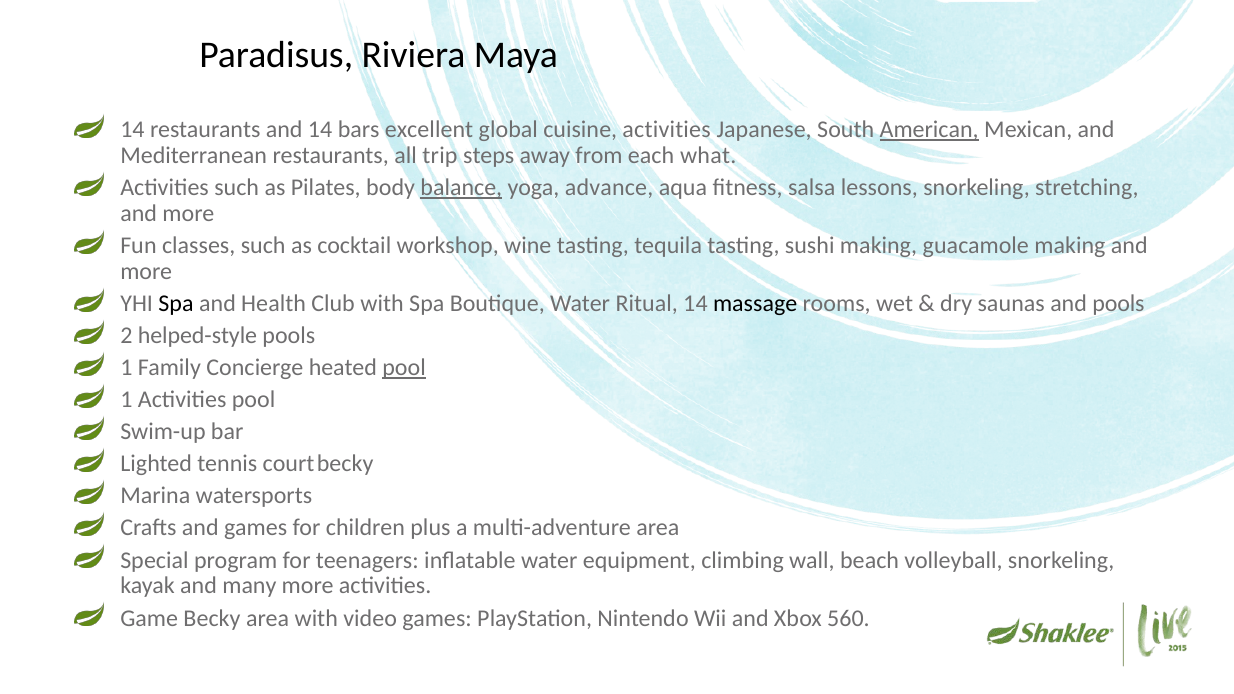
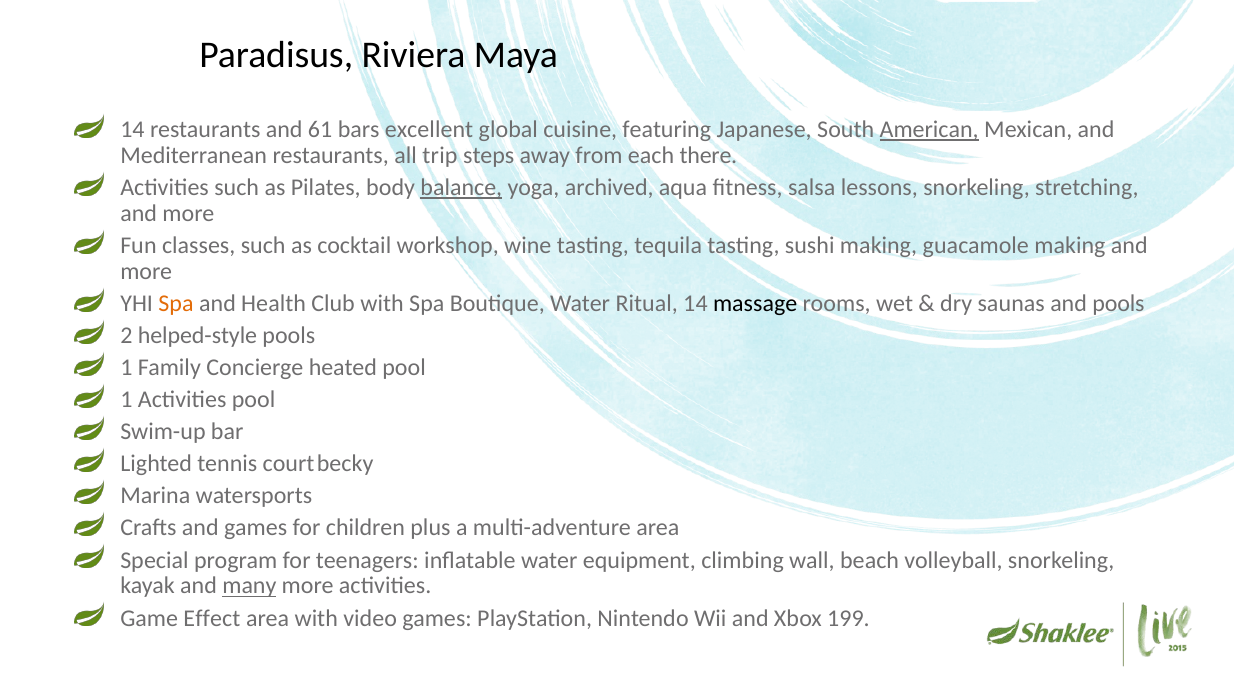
and 14: 14 -> 61 (320, 130)
cuisine activities: activities -> featuring (667, 130)
what: what -> there (708, 156)
advance: advance -> archived (609, 188)
Spa colour: black -> orange (176, 304)
pool underline: present -> none (404, 368)
many underline: none -> present (249, 586)
Becky: Becky -> Effect (212, 618)
560: 560 -> 199 (849, 618)
